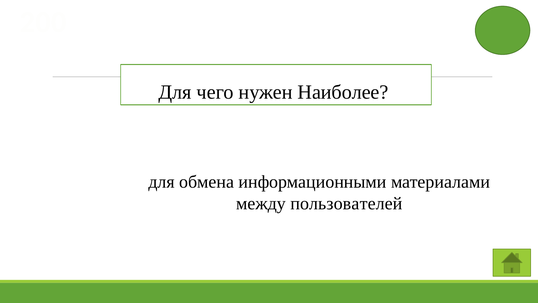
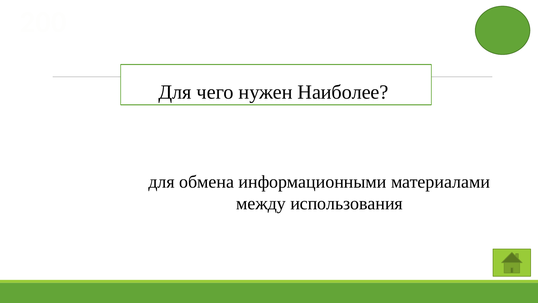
пользователей: пользователей -> использования (347, 203)
